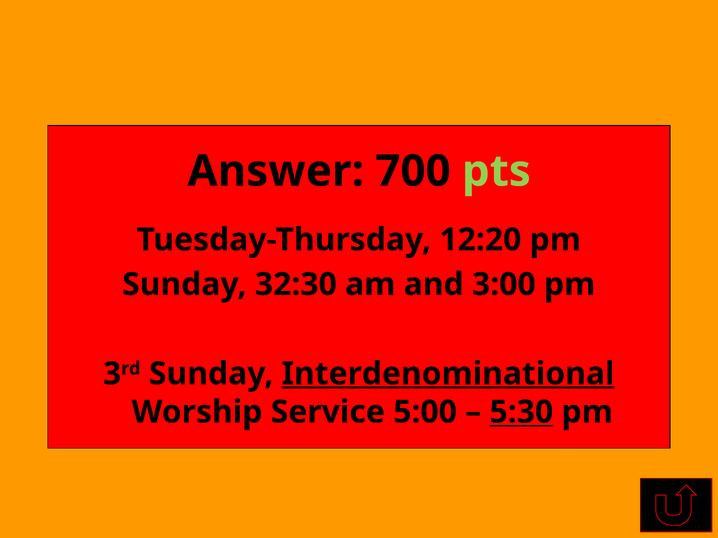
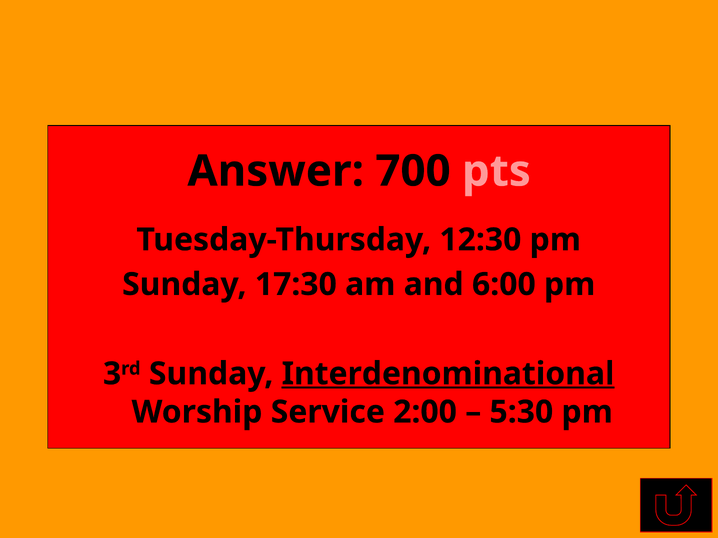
pts colour: light green -> pink (496, 171)
12:20: 12:20 -> 12:30 (480, 240)
32:30: 32:30 -> 17:30 (296, 285)
3:00: 3:00 -> 6:00 (504, 285)
5:00: 5:00 -> 2:00 (425, 412)
5:30 underline: present -> none (521, 412)
